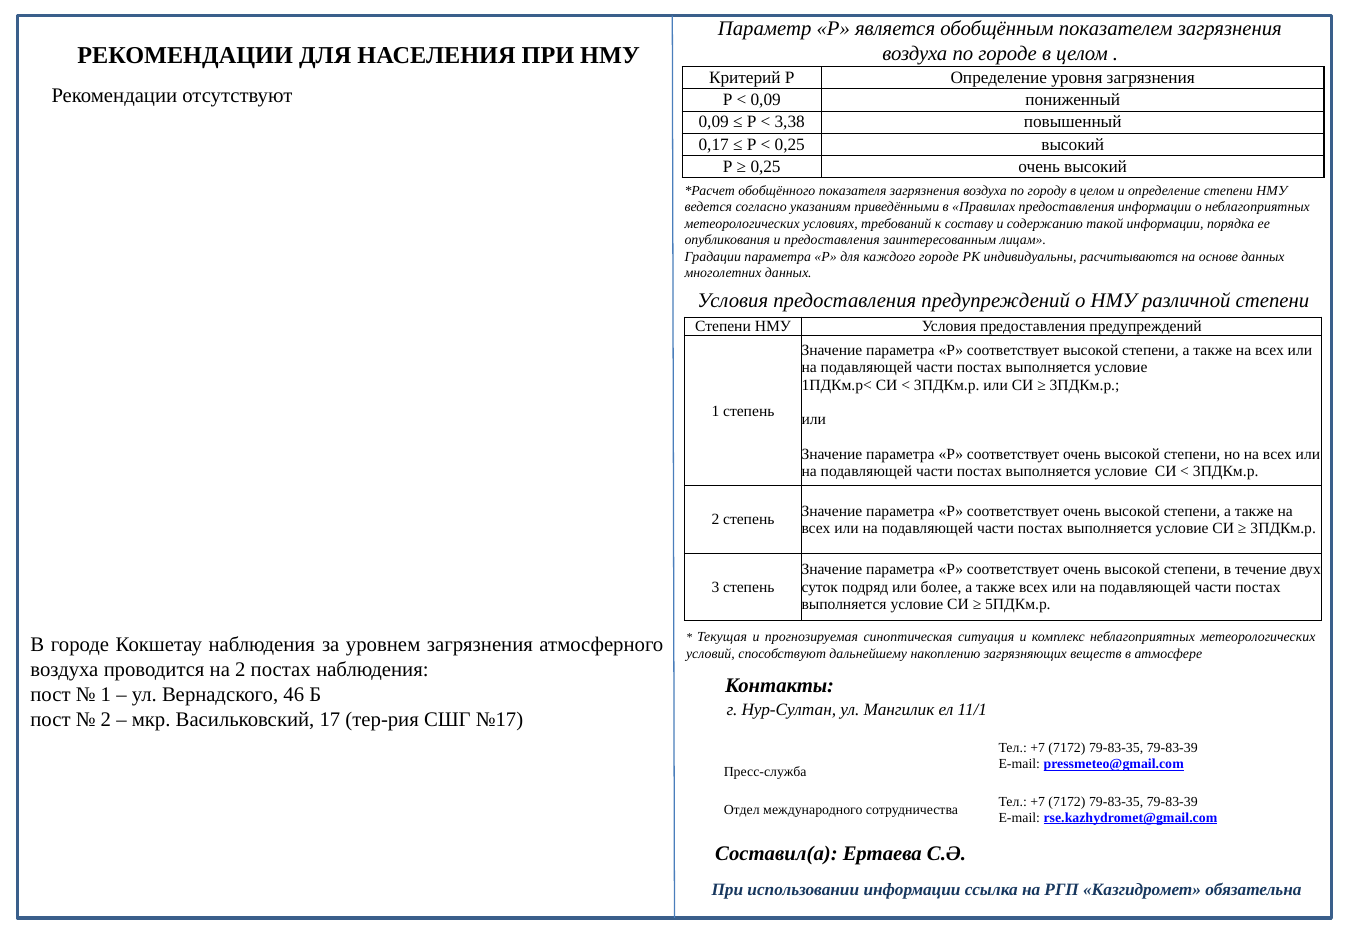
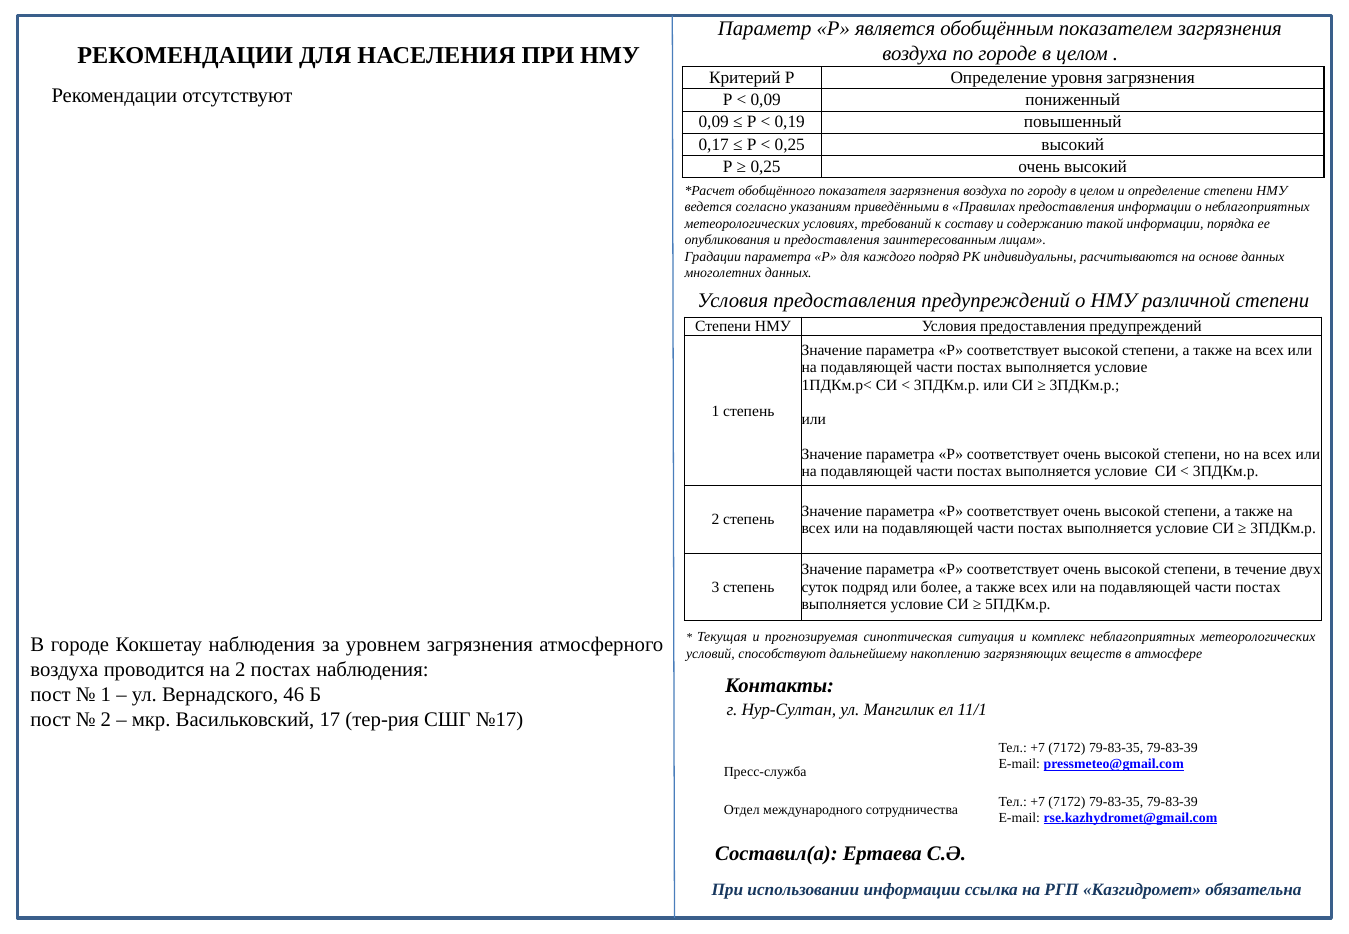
3,38: 3,38 -> 0,19 (790, 122)
каждого городе: городе -> подряд (939, 257)
